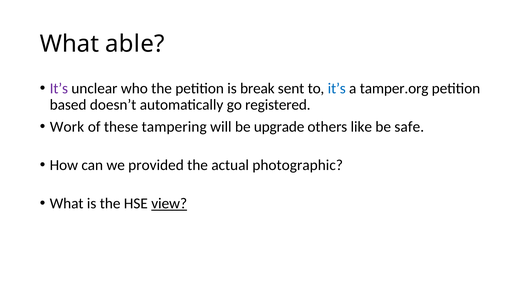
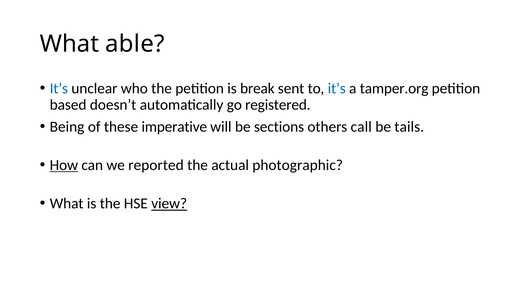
It’s colour: purple -> blue (59, 88)
Work: Work -> Being (67, 127)
tampering: tampering -> imperative (174, 127)
upgrade: upgrade -> sections (279, 127)
like: like -> call (361, 127)
safe: safe -> tails (409, 127)
How underline: none -> present (64, 165)
provided: provided -> reported (156, 165)
